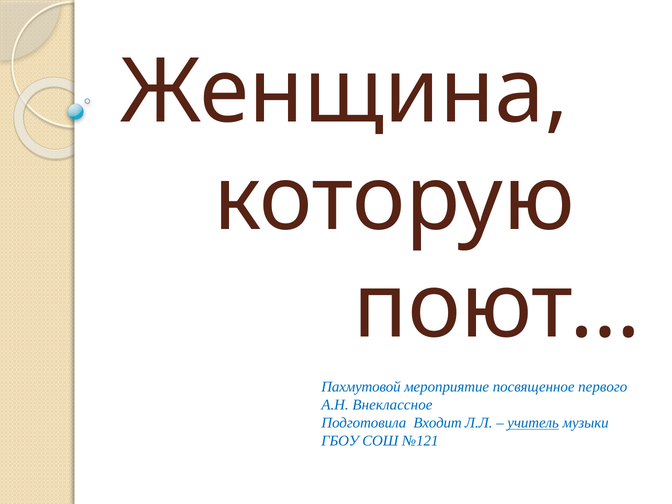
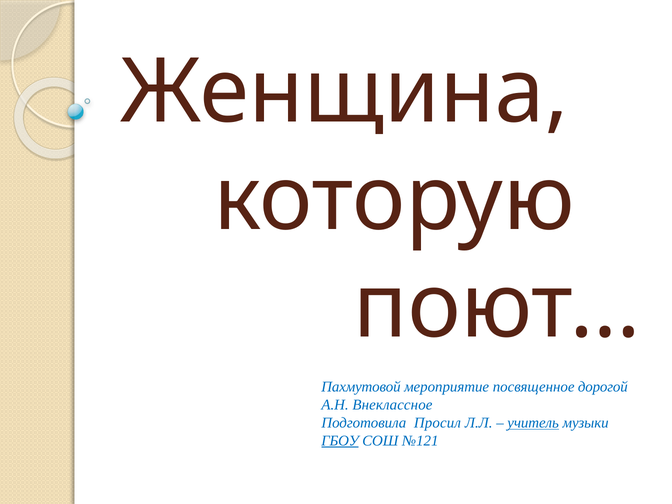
первого: первого -> дорогой (603, 387)
Входит: Входит -> Просил (437, 423)
ГБОУ underline: none -> present (340, 441)
